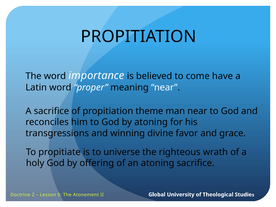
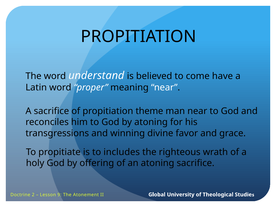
importance: importance -> understand (96, 76)
universe: universe -> includes (122, 152)
